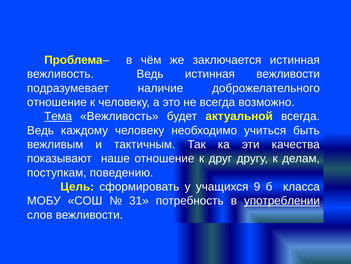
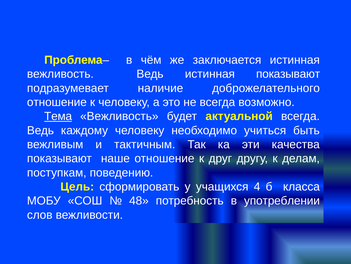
истинная вежливости: вежливости -> показывают (288, 74)
9: 9 -> 4 (257, 186)
31: 31 -> 48 (139, 200)
употреблении underline: present -> none (282, 200)
